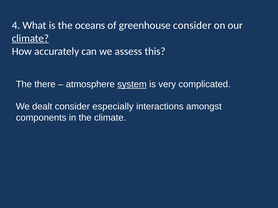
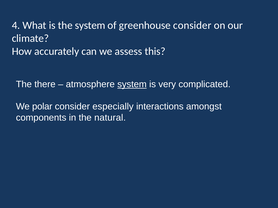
the oceans: oceans -> system (90, 25)
climate underline: present -> none (30, 38)
dealt: dealt -> polar (42, 107)
the climate: climate -> natural (110, 118)
